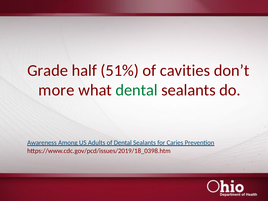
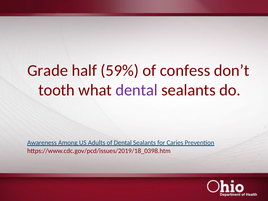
51%: 51% -> 59% (120, 71)
cavities: cavities -> confess (185, 71)
more: more -> tooth (57, 90)
dental colour: green -> purple (137, 90)
